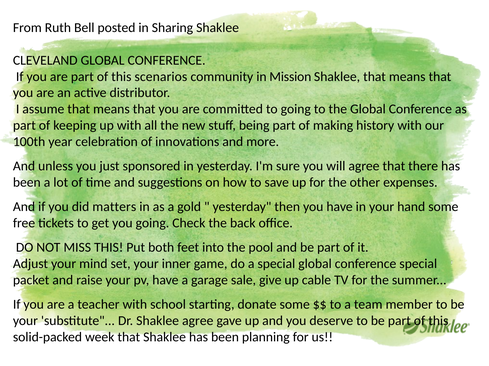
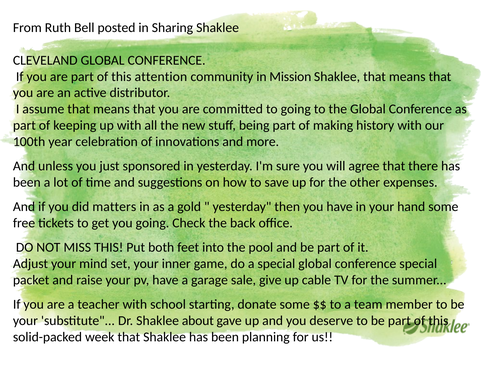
scenarios: scenarios -> attention (161, 77)
Shaklee agree: agree -> about (198, 321)
